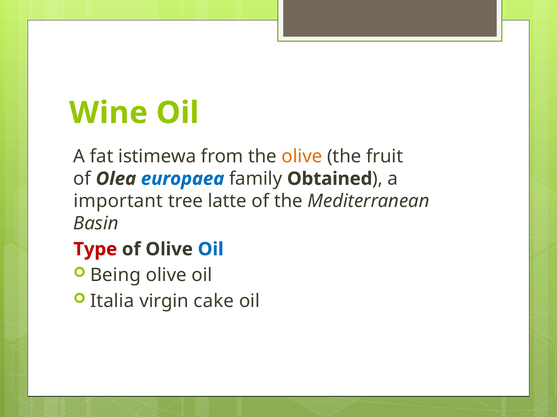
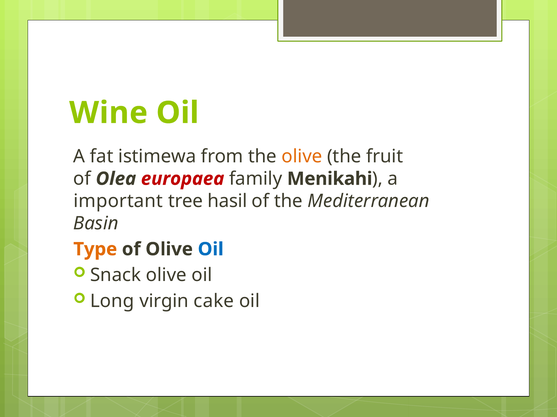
europaea colour: blue -> red (183, 179)
Obtained: Obtained -> Menikahi (330, 179)
latte: latte -> hasil (227, 201)
Type colour: red -> orange (95, 250)
Being: Being -> Snack (116, 276)
Italia: Italia -> Long (112, 302)
